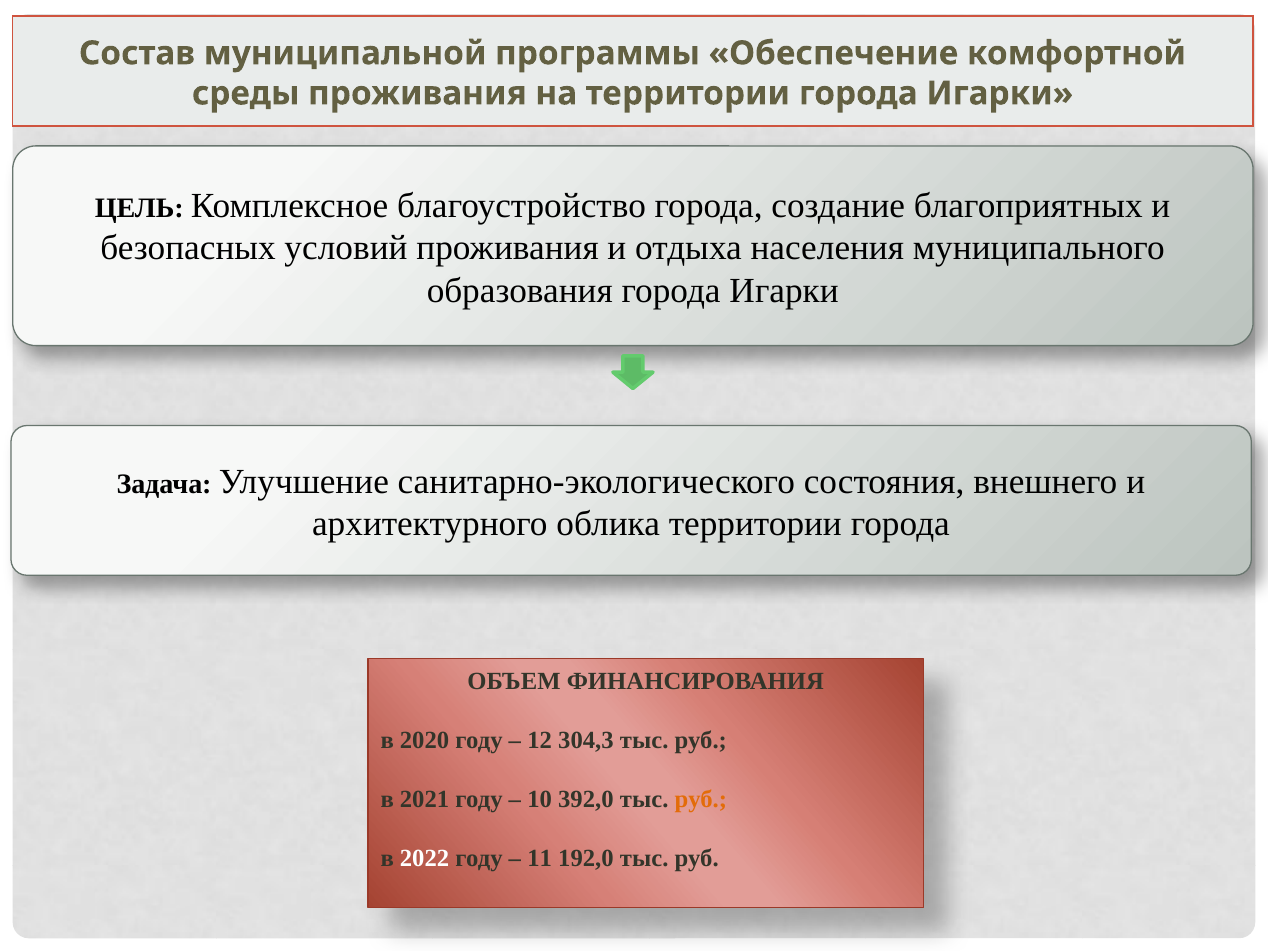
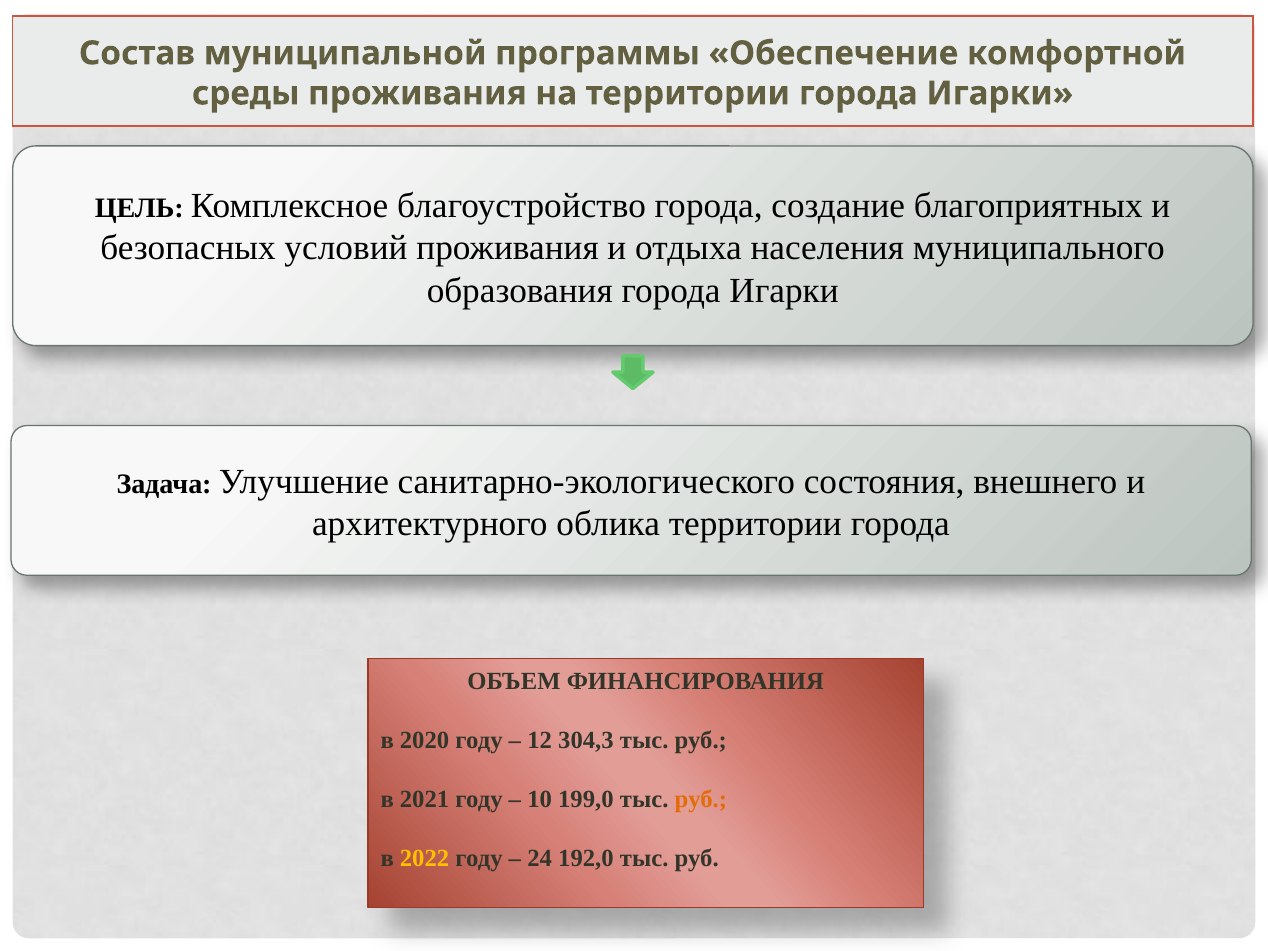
392,0: 392,0 -> 199,0 (586, 799)
2022 colour: white -> yellow (425, 859)
11: 11 -> 24 (540, 859)
